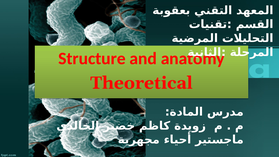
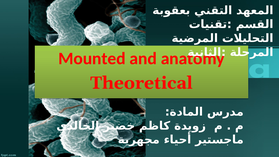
Structure: Structure -> Mounted (92, 59)
